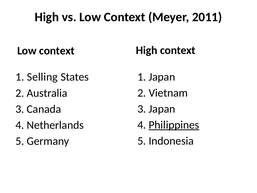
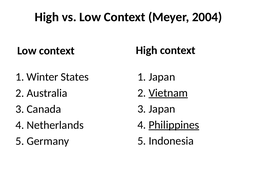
2011: 2011 -> 2004 (207, 17)
Selling: Selling -> Winter (42, 77)
Vietnam underline: none -> present (168, 93)
